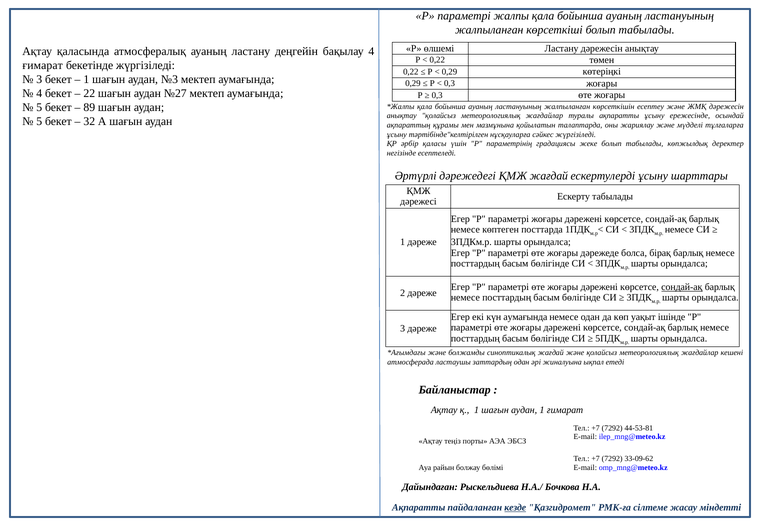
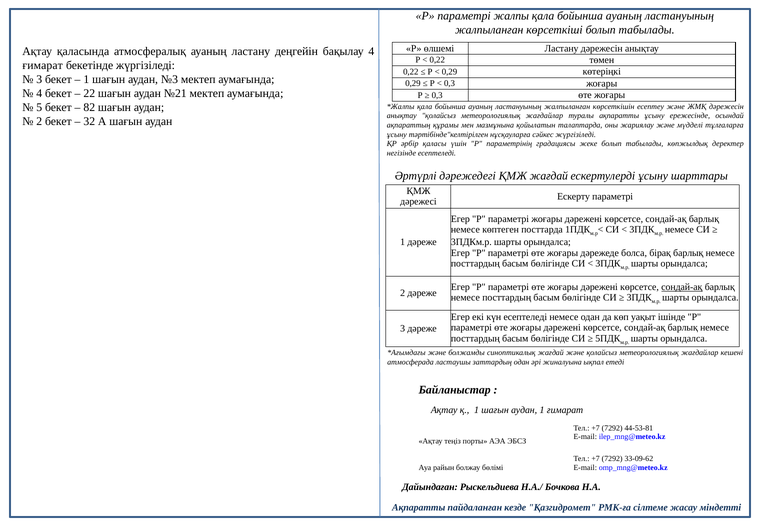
№27: №27 -> №21 (175, 94)
89: 89 -> 82 (89, 108)
5: 5 -> 2 (39, 122)
Ескерту табылады: табылады -> параметрі (613, 196)
күн аумағында: аумағында -> есептеледі (525, 317)
кезде underline: present -> none (515, 508)
